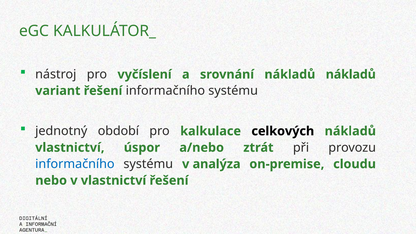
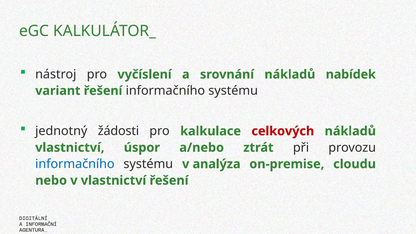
nákladů nákladů: nákladů -> nabídek (351, 74)
období: období -> žádosti (118, 131)
celkových colour: black -> red (283, 131)
